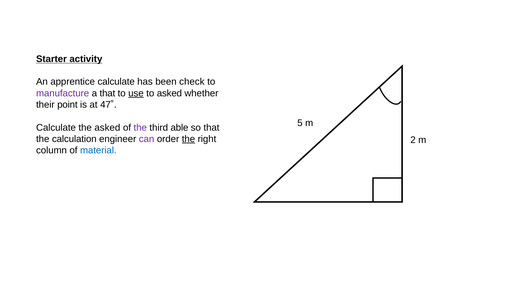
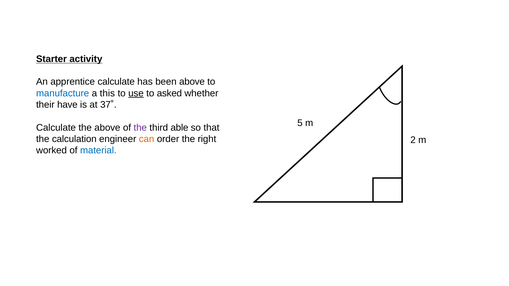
been check: check -> above (192, 82)
manufacture colour: purple -> blue (63, 93)
a that: that -> this (107, 93)
point: point -> have (67, 105)
47˚: 47˚ -> 37˚ (108, 105)
the asked: asked -> above (107, 128)
can colour: purple -> orange (147, 139)
the underline: present -> none (188, 139)
column: column -> worked (51, 151)
